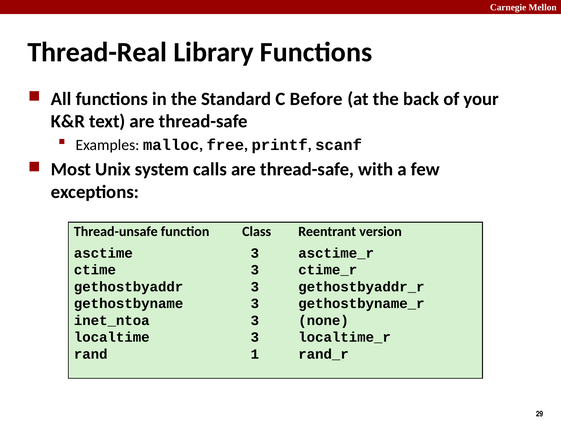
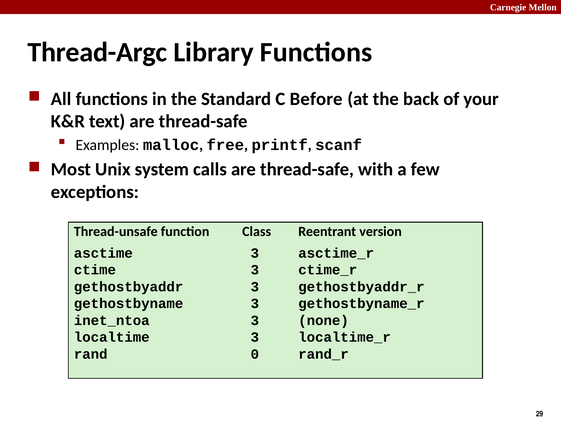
Thread-Real: Thread-Real -> Thread-Argc (97, 52)
1: 1 -> 0 (255, 354)
